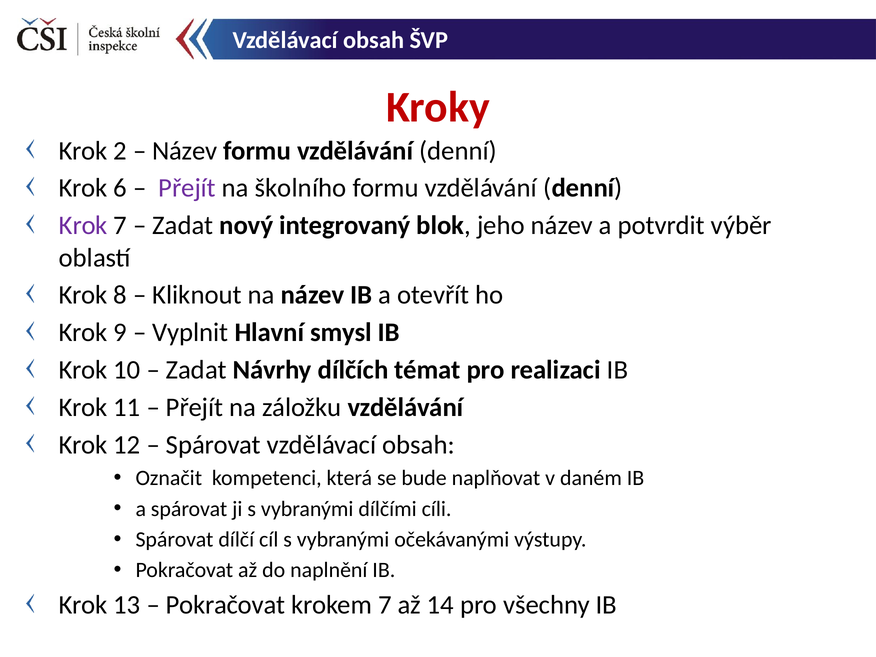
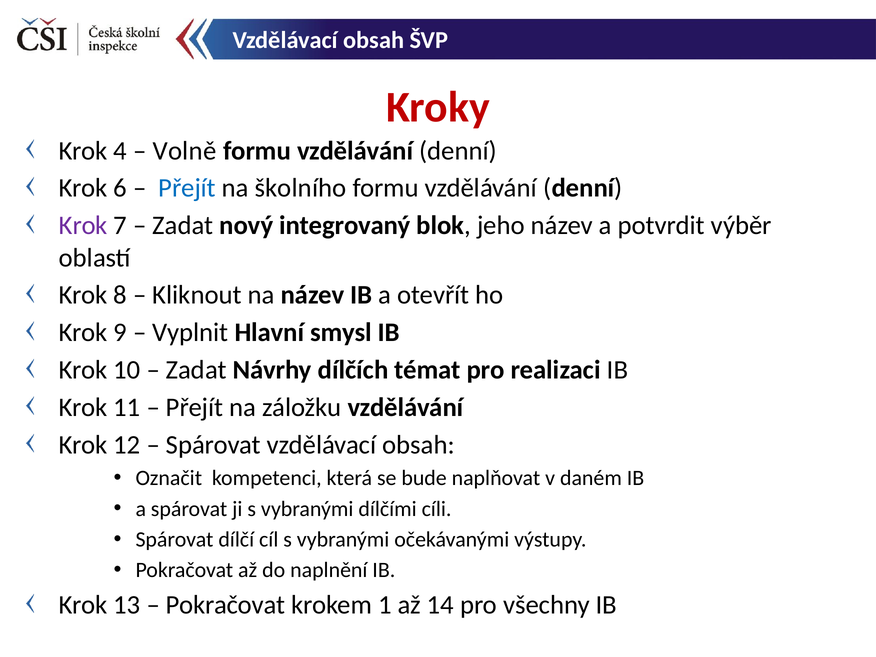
2: 2 -> 4 (120, 151)
Název: Název -> Volně (185, 151)
Přejít colour: purple -> blue (187, 188)
krokem 7: 7 -> 1 (385, 605)
